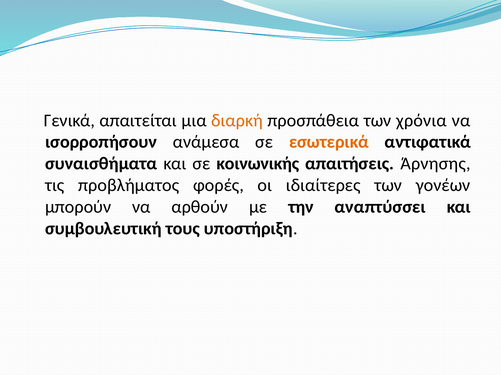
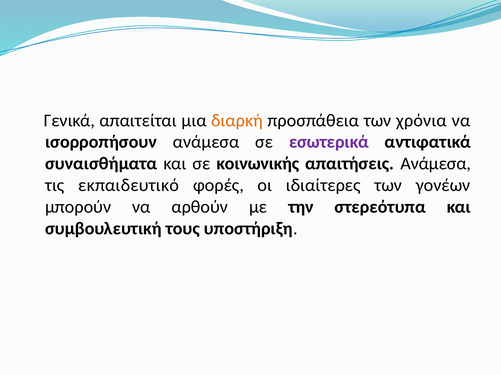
εσωτερικά colour: orange -> purple (329, 142)
απαιτήσεις Άρνησης: Άρνησης -> Ανάμεσα (436, 164)
προβλήματος: προβλήματος -> εκπαιδευτικό (129, 186)
αναπτύσσει: αναπτύσσει -> στερεότυπα (380, 207)
